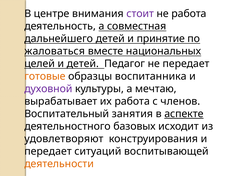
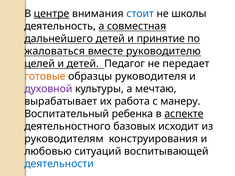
центре underline: none -> present (52, 14)
стоит colour: purple -> blue (140, 14)
не работа: работа -> школы (189, 14)
национальных: национальных -> руководителю (163, 51)
воспитанника: воспитанника -> руководителя (151, 76)
членов: членов -> манеру (180, 101)
занятия: занятия -> ребенка (132, 114)
удовлетворяют: удовлетворяют -> руководителям (64, 139)
передает: передает -> любовью (48, 152)
деятельности colour: orange -> blue (59, 164)
